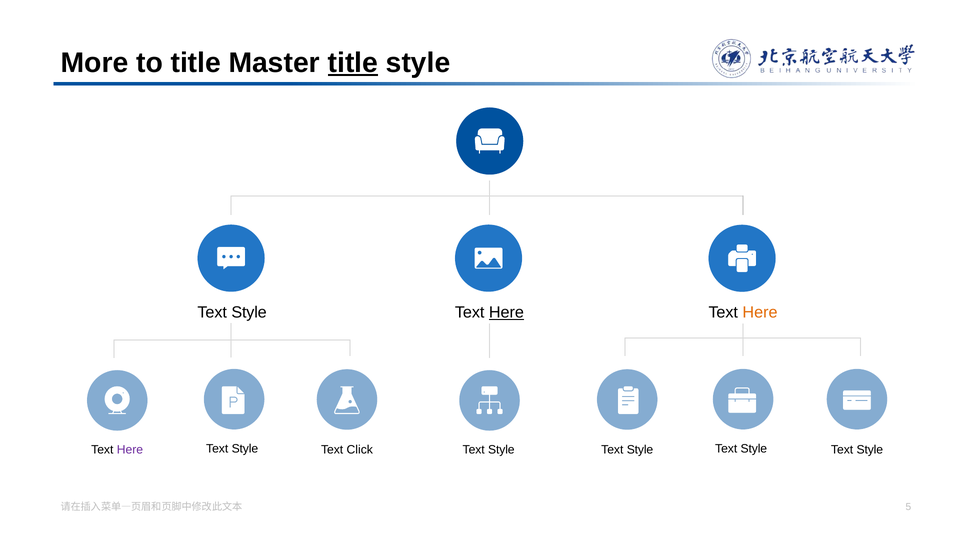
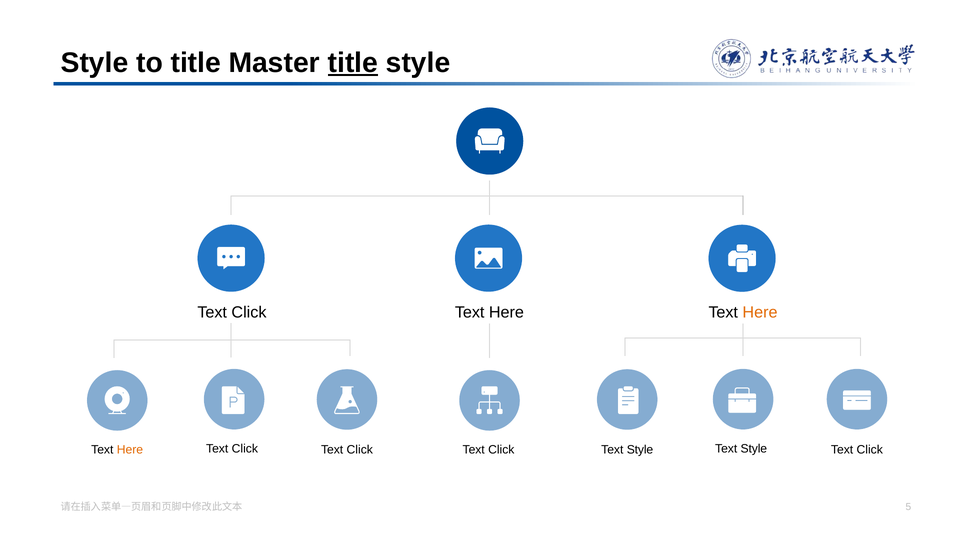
More: More -> Style (95, 63)
Style: Style -> Click (249, 312)
Here underline: present -> none (506, 312)
Style: Style -> Click (870, 449)
Style: Style -> Click (501, 449)
Here colour: purple -> orange (130, 450)
Style: Style -> Click (245, 448)
